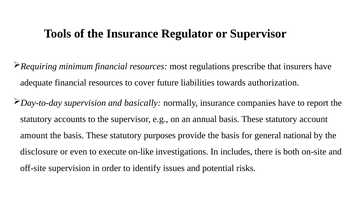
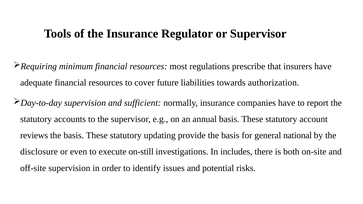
basically: basically -> sufficient (143, 103)
amount: amount -> reviews (34, 136)
purposes: purposes -> updating (160, 136)
on-like: on-like -> on-still (141, 152)
